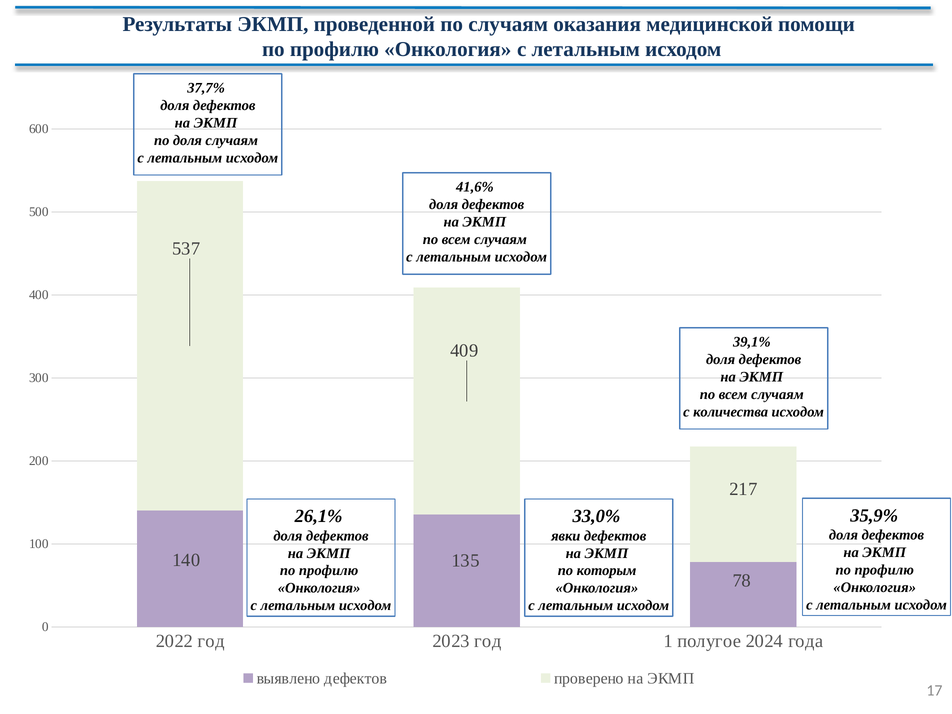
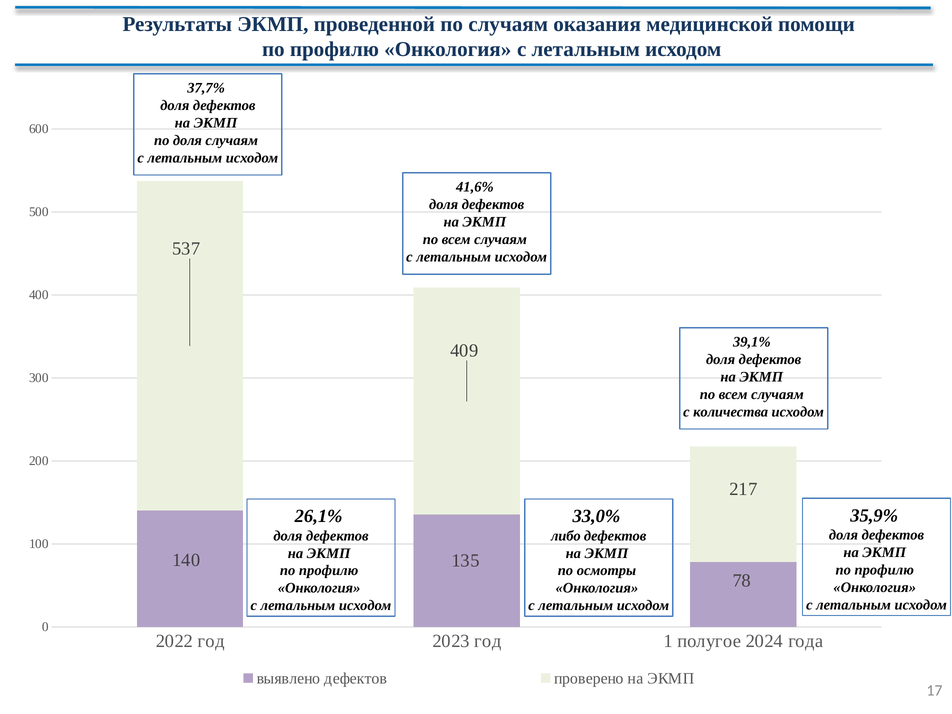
явки: явки -> либо (566, 536)
которым: которым -> осмотры (606, 571)
